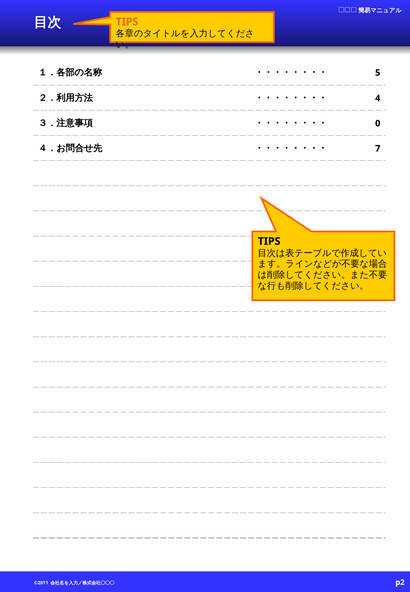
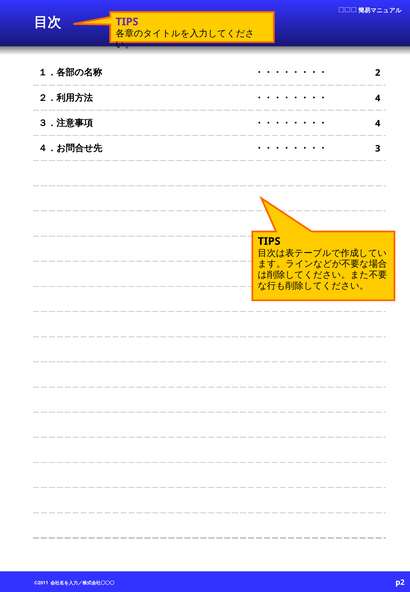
TIPS colour: orange -> purple (127, 22)
5: 5 -> 2 (378, 73)
0: 0 -> 4 (378, 123)
7: 7 -> 3 (378, 149)
